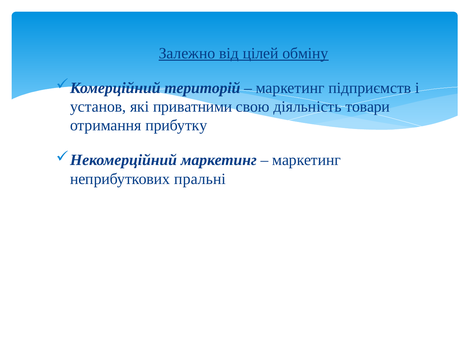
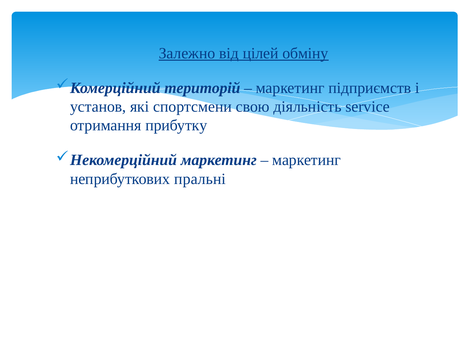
приватними: приватними -> спортсмени (193, 107)
товари: товари -> service (368, 107)
